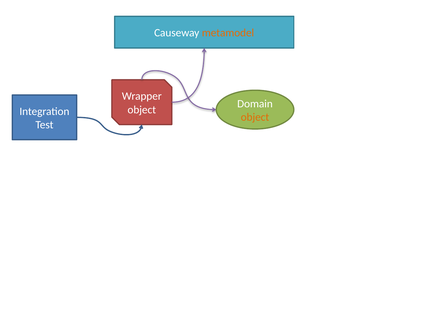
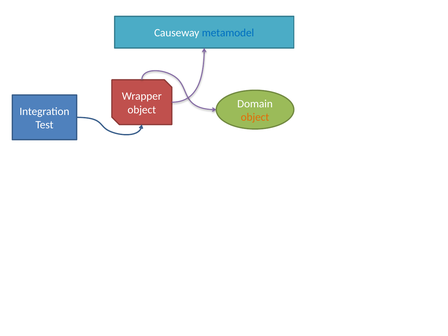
metamodel colour: orange -> blue (228, 33)
